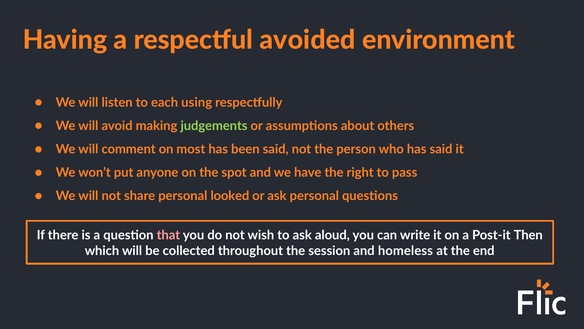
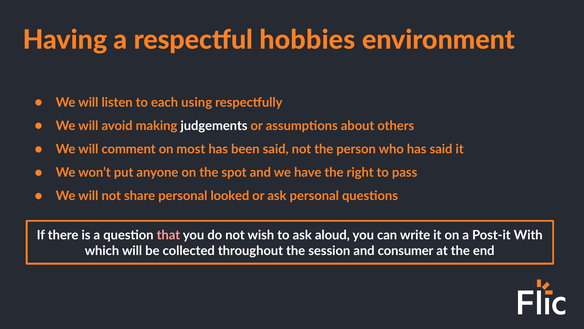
avoided: avoided -> hobbies (307, 40)
judgements colour: light green -> white (214, 126)
Then: Then -> With (528, 235)
homeless: homeless -> consumer (406, 251)
